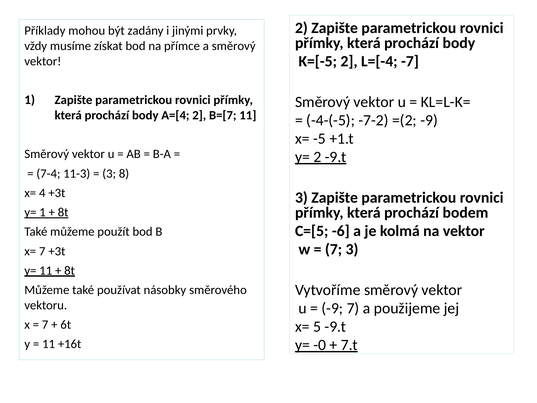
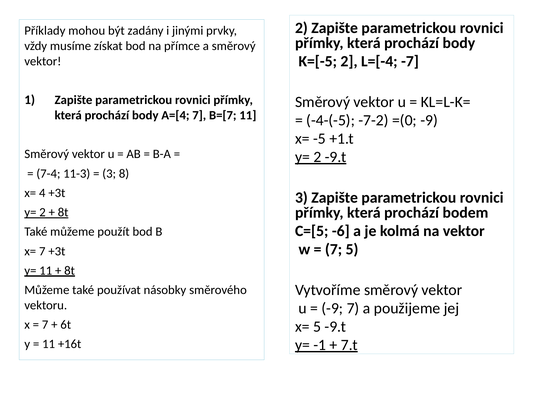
A=[4 2: 2 -> 7 (199, 115)
=(2: =(2 -> =(0 (405, 120)
1: 1 -> 2 (43, 212)
7 3: 3 -> 5 (352, 249)
-0: -0 -> -1 (320, 345)
